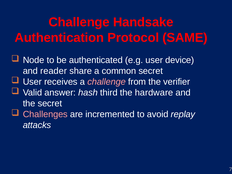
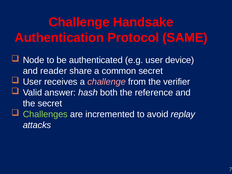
third: third -> both (109, 93)
hardware: hardware -> reference (154, 93)
Challenges colour: pink -> light green (45, 114)
